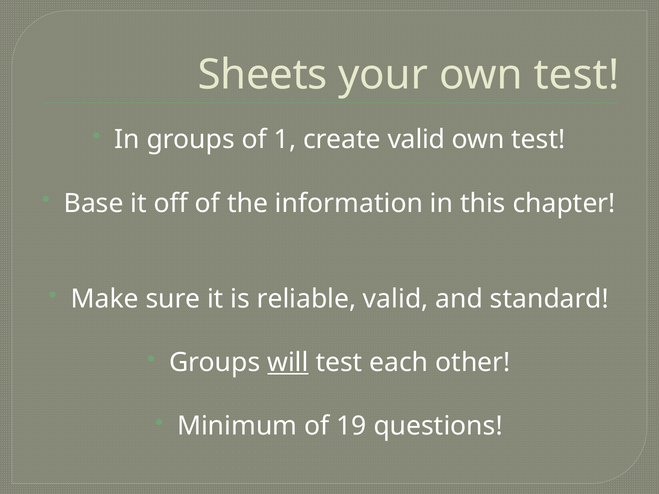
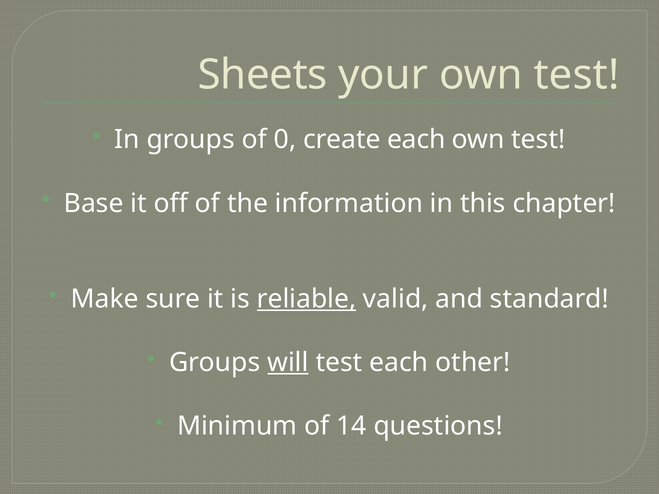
1: 1 -> 0 (285, 140)
create valid: valid -> each (416, 140)
reliable underline: none -> present (306, 299)
19: 19 -> 14 (351, 426)
